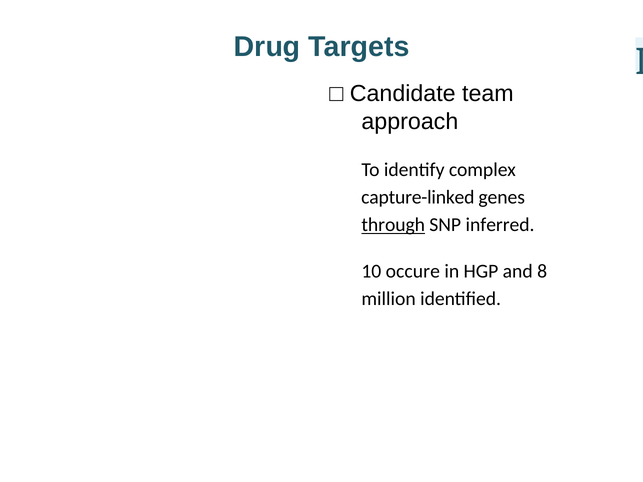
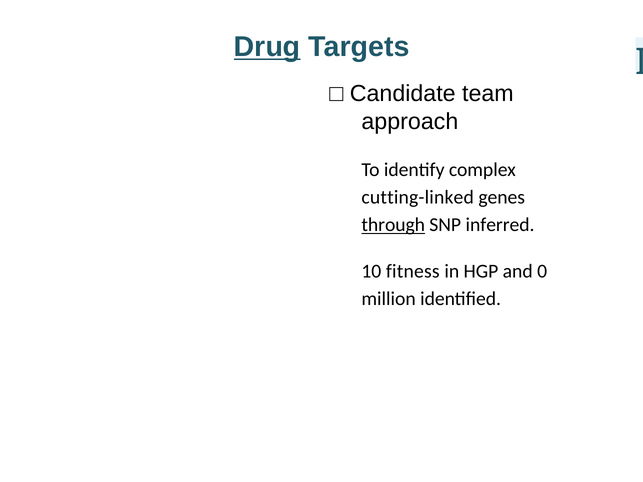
Drug underline: none -> present (267, 47)
capture-linked: capture-linked -> cutting-linked (418, 197)
occure: occure -> fitness (413, 271)
8: 8 -> 0 (542, 271)
